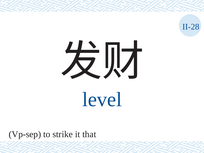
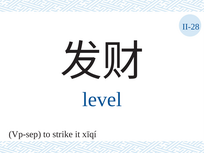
that: that -> xīqí (89, 134)
